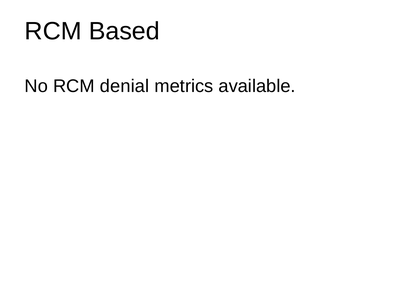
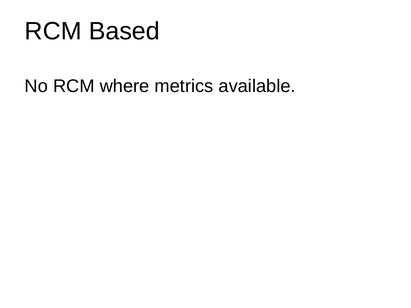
denial: denial -> where (125, 86)
